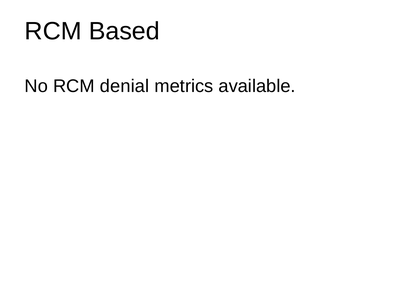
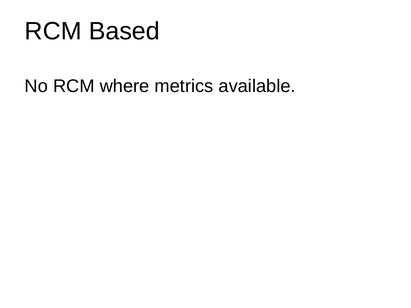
denial: denial -> where (125, 86)
